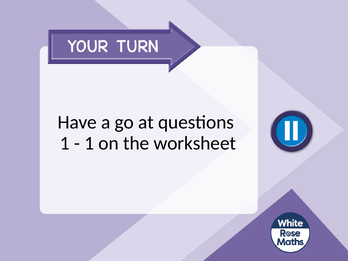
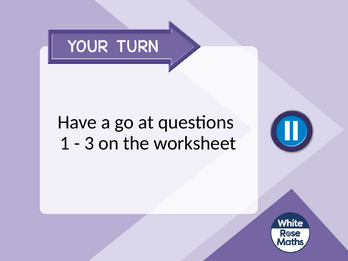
1: 1 -> 3 (89, 143)
